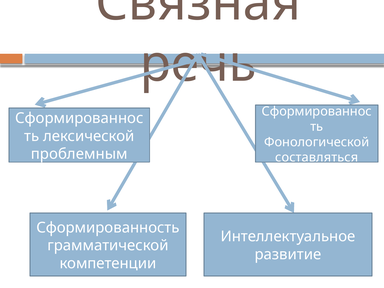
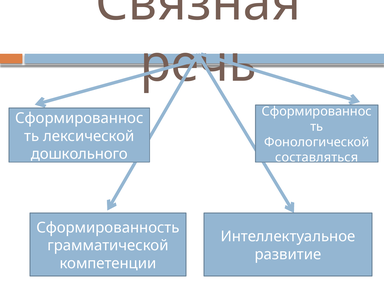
проблемным: проблемным -> дошкольного (79, 154)
